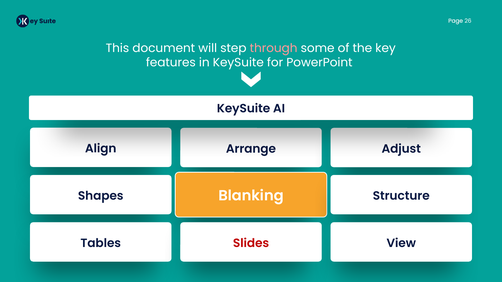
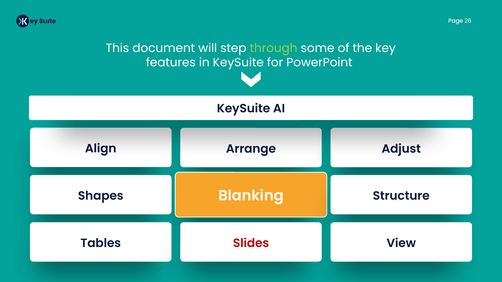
through colour: pink -> light green (274, 48)
